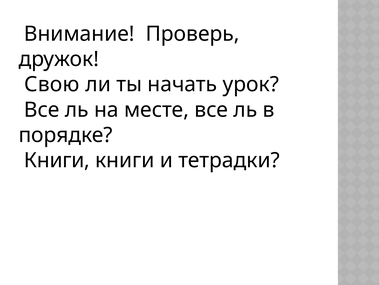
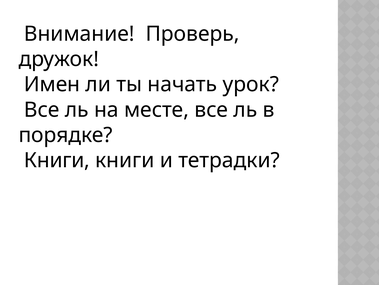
Свою: Свою -> Имен (52, 84)
